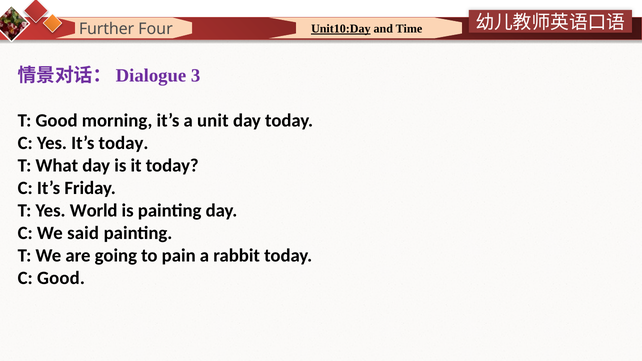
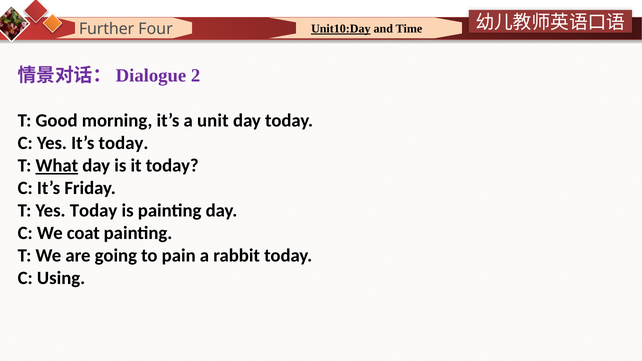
3: 3 -> 2 (196, 76)
What underline: none -> present (57, 166)
Yes World: World -> Today (94, 211)
said: said -> coat (83, 233)
C Good: Good -> Using (61, 278)
